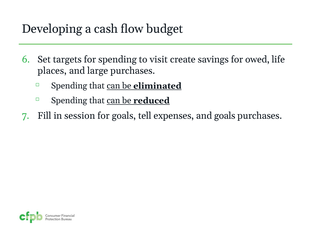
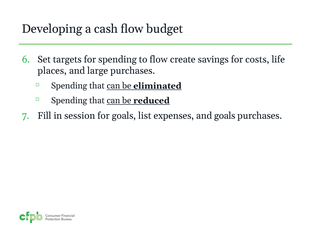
to visit: visit -> flow (159, 60)
owed: owed -> costs (257, 60)
tell: tell -> list (145, 116)
